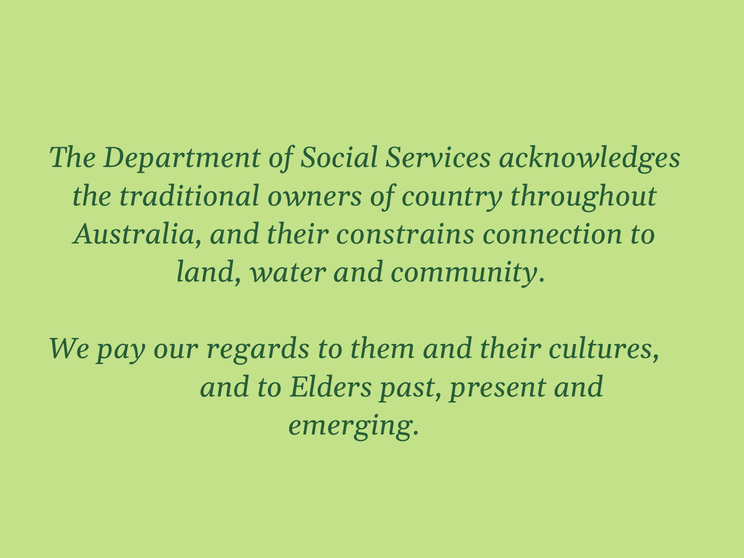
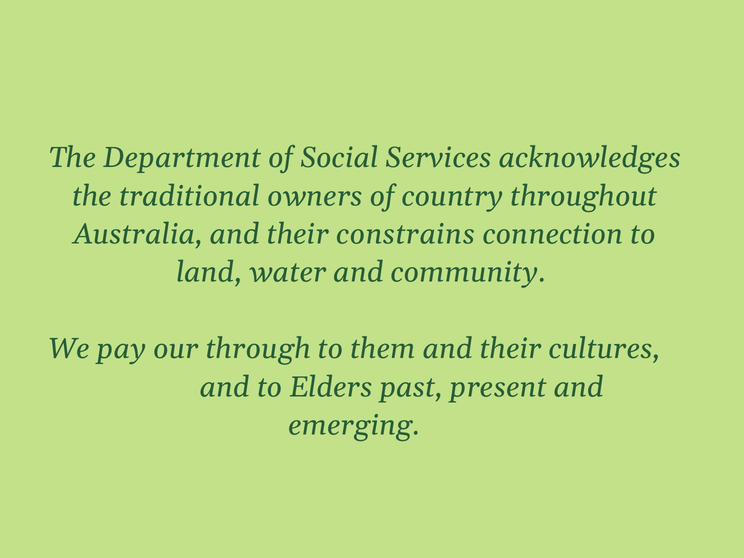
regards: regards -> through (258, 349)
